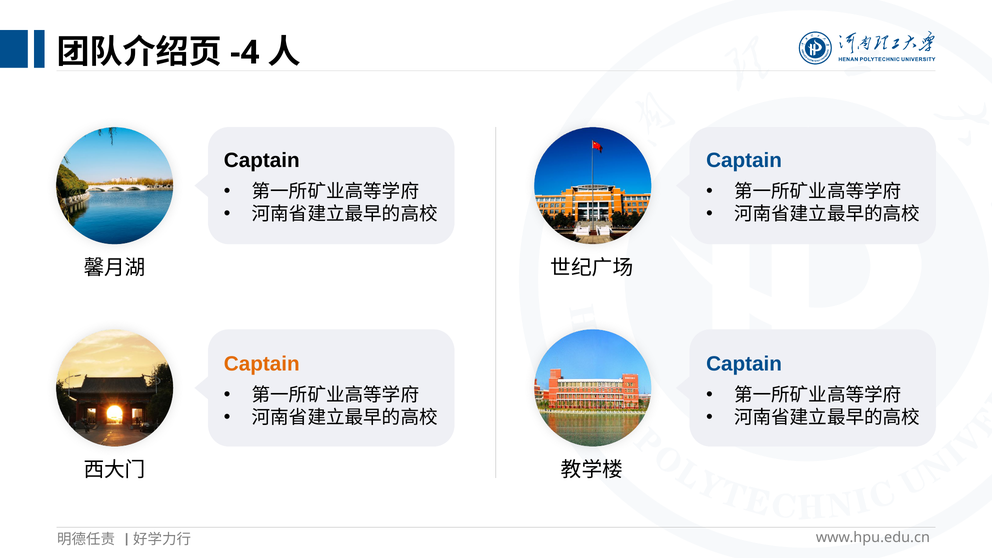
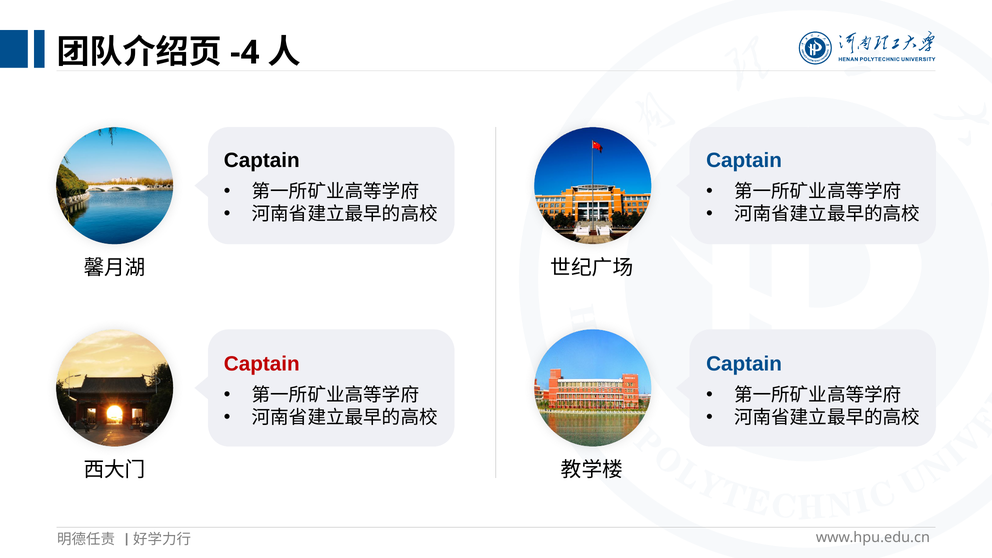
Captain colour: orange -> red (262, 364)
